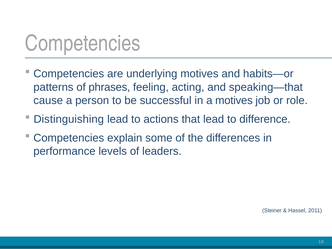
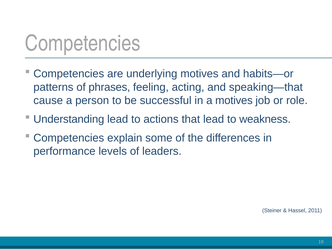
Distinguishing: Distinguishing -> Understanding (69, 119)
difference: difference -> weakness (265, 119)
